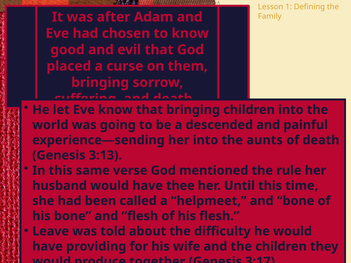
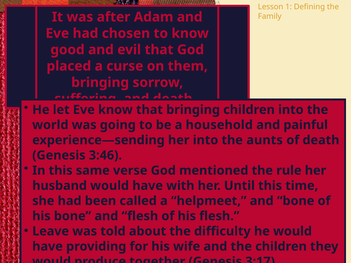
descended: descended -> household (219, 125)
3:13: 3:13 -> 3:46 (105, 155)
thee: thee -> with (180, 186)
